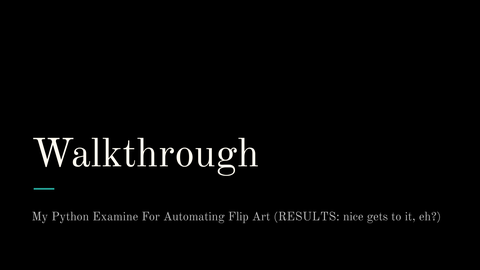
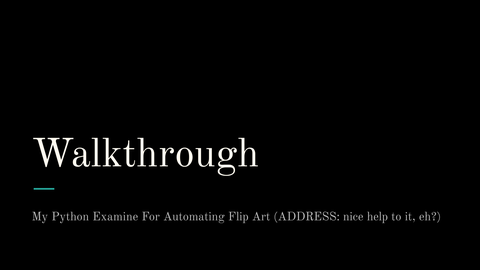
RESULTS: RESULTS -> ADDRESS (307, 217)
gets: gets -> help (377, 217)
